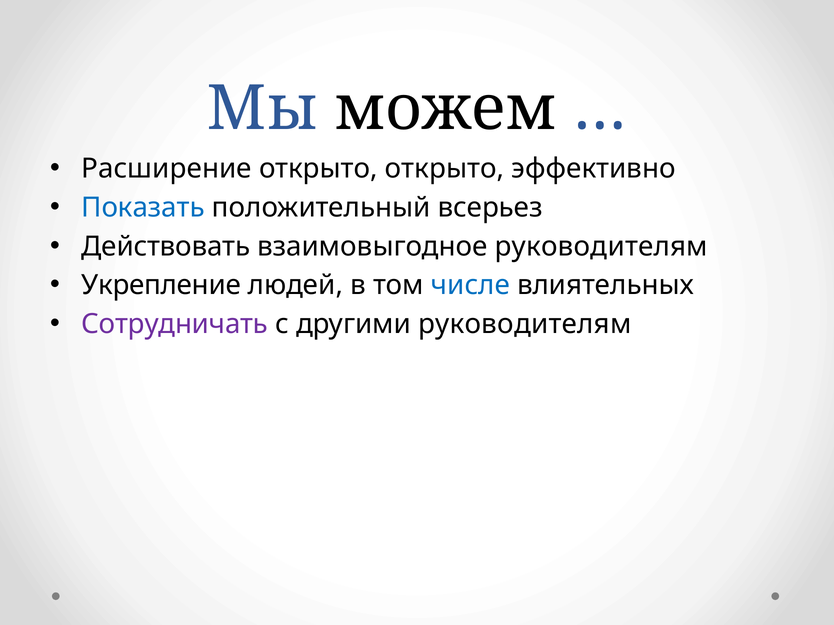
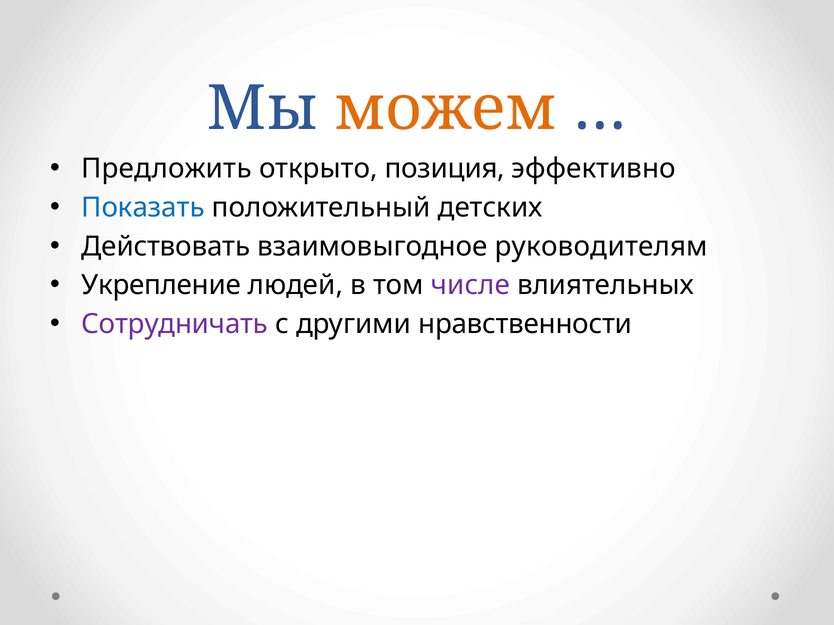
можем colour: black -> orange (446, 109)
Расширение: Расширение -> Предложить (166, 169)
открыто открыто: открыто -> позиция (445, 169)
всерьез: всерьез -> детских (490, 208)
числе colour: blue -> purple (470, 285)
другими руководителям: руководителям -> нравственности (525, 324)
